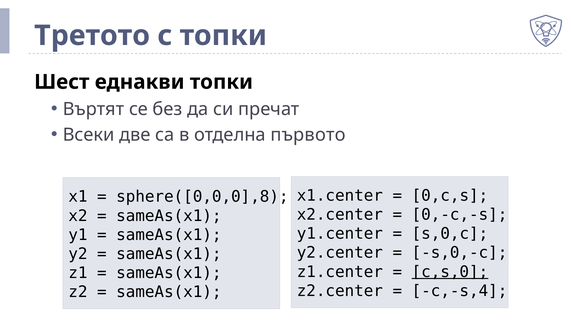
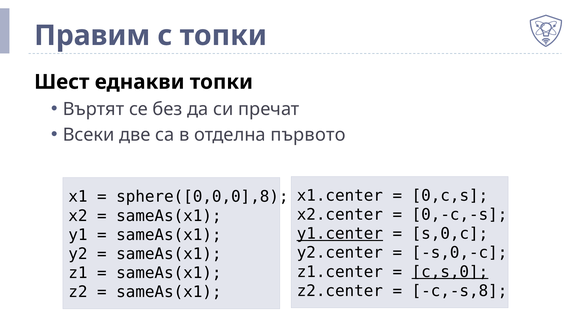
Третото: Третото -> Правим (92, 36)
y1.center underline: none -> present (340, 234)
c,-s,4: c,-s,4 -> c,-s,8 (459, 291)
